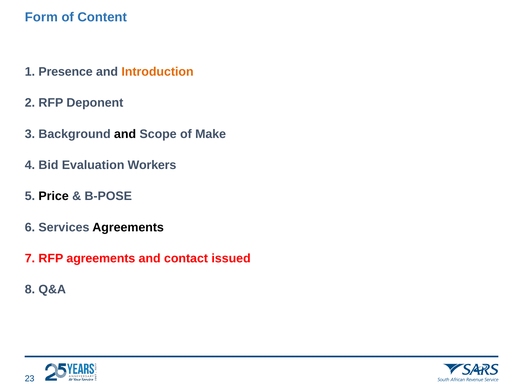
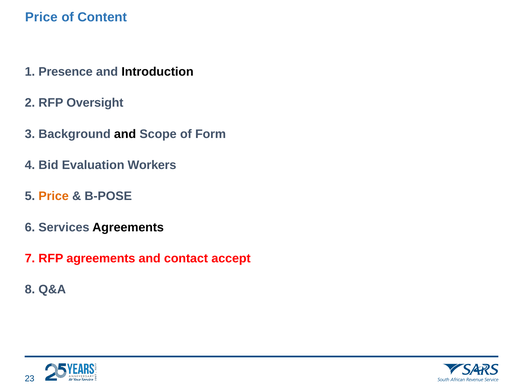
Form: Form -> Price (41, 17)
Introduction colour: orange -> black (158, 72)
Deponent: Deponent -> Oversight (95, 103)
Make: Make -> Form (211, 134)
Price colour: black -> orange (54, 196)
issued: issued -> accept (231, 259)
